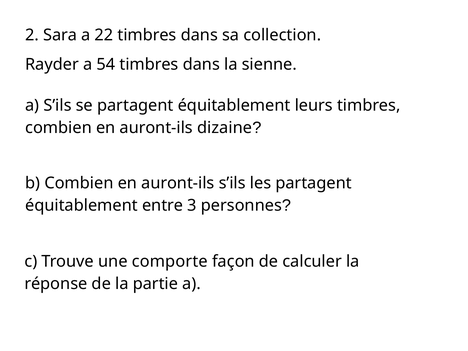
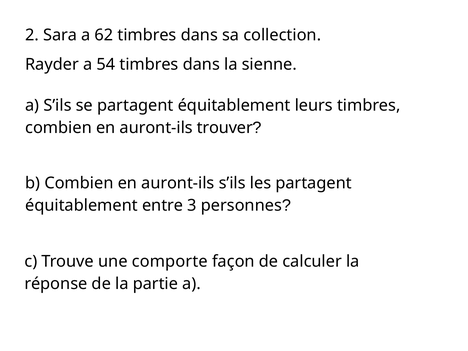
22: 22 -> 62 (104, 35)
dizaine: dizaine -> trouver (225, 128)
